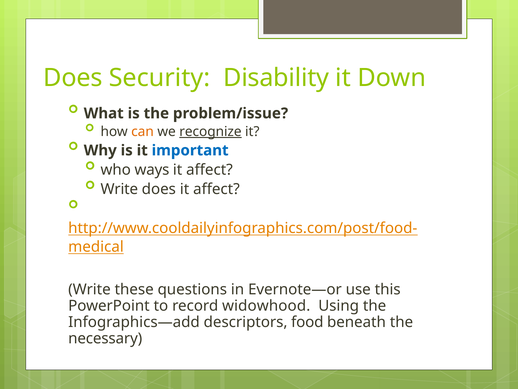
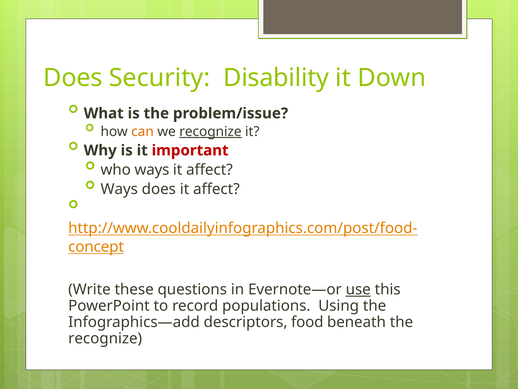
important colour: blue -> red (190, 150)
Write: Write -> Ways (119, 189)
medical: medical -> concept (96, 246)
use underline: none -> present (358, 289)
widowhood: widowhood -> populations (266, 306)
necessary: necessary -> recognize (105, 338)
